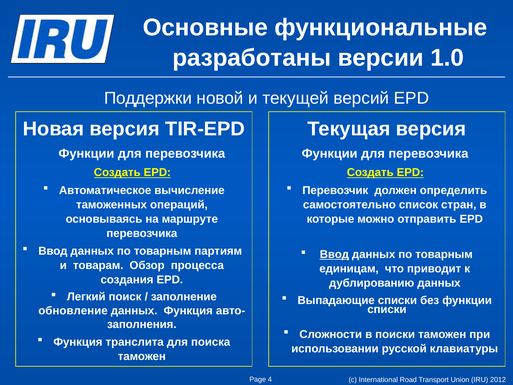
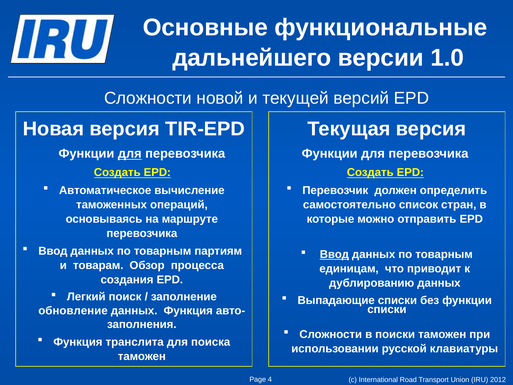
разработаны: разработаны -> дальнейшего (252, 58)
Поддержки: Поддержки -> Сложности (148, 98)
для underline: none -> present (130, 154)
